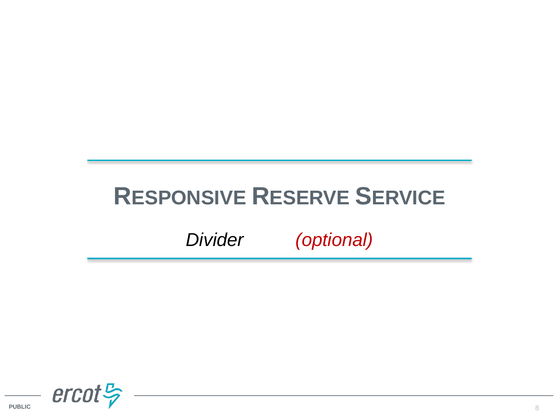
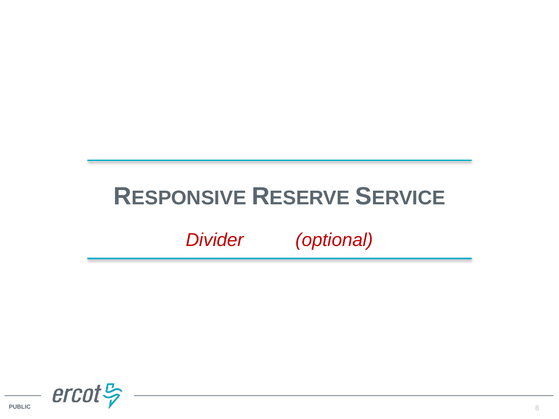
Divider colour: black -> red (215, 240)
